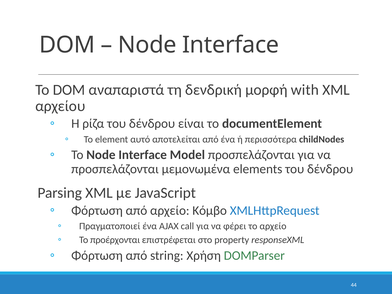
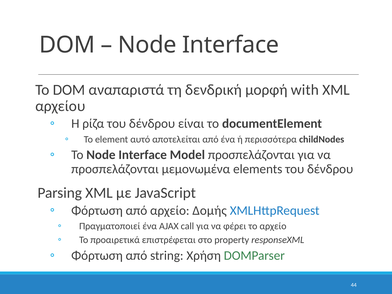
Κόμβο: Κόμβο -> Δομής (210, 210)
προέρχονται: προέρχονται -> προαιρετικά (115, 240)
